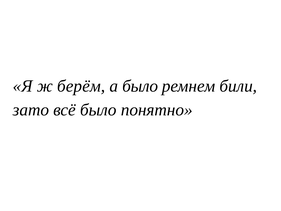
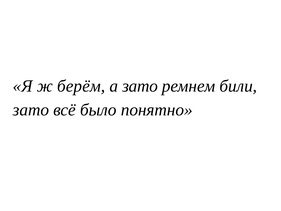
а было: было -> зато (140, 86)
